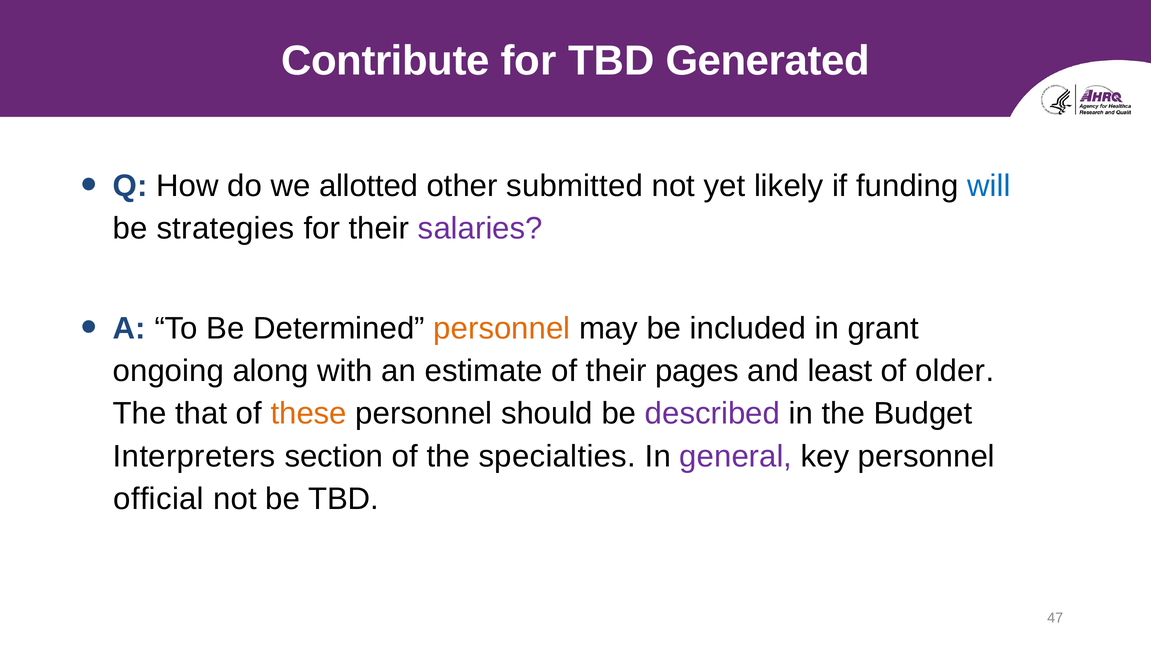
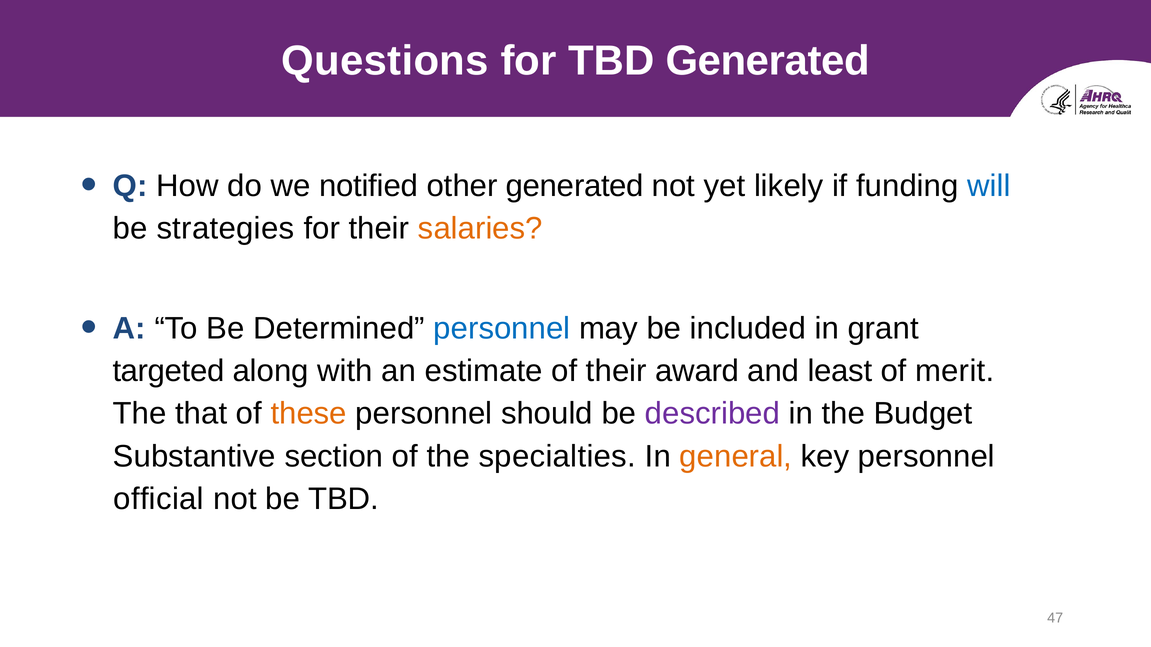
Contribute: Contribute -> Questions (385, 61)
allotted: allotted -> notified (369, 186)
other submitted: submitted -> generated (575, 186)
salaries colour: purple -> orange (480, 229)
personnel colour: orange -> blue (502, 328)
ongoing: ongoing -> targeted (169, 371)
pages: pages -> award (697, 371)
older: older -> merit (955, 371)
Interpreters: Interpreters -> Substantive (194, 457)
general colour: purple -> orange (736, 457)
